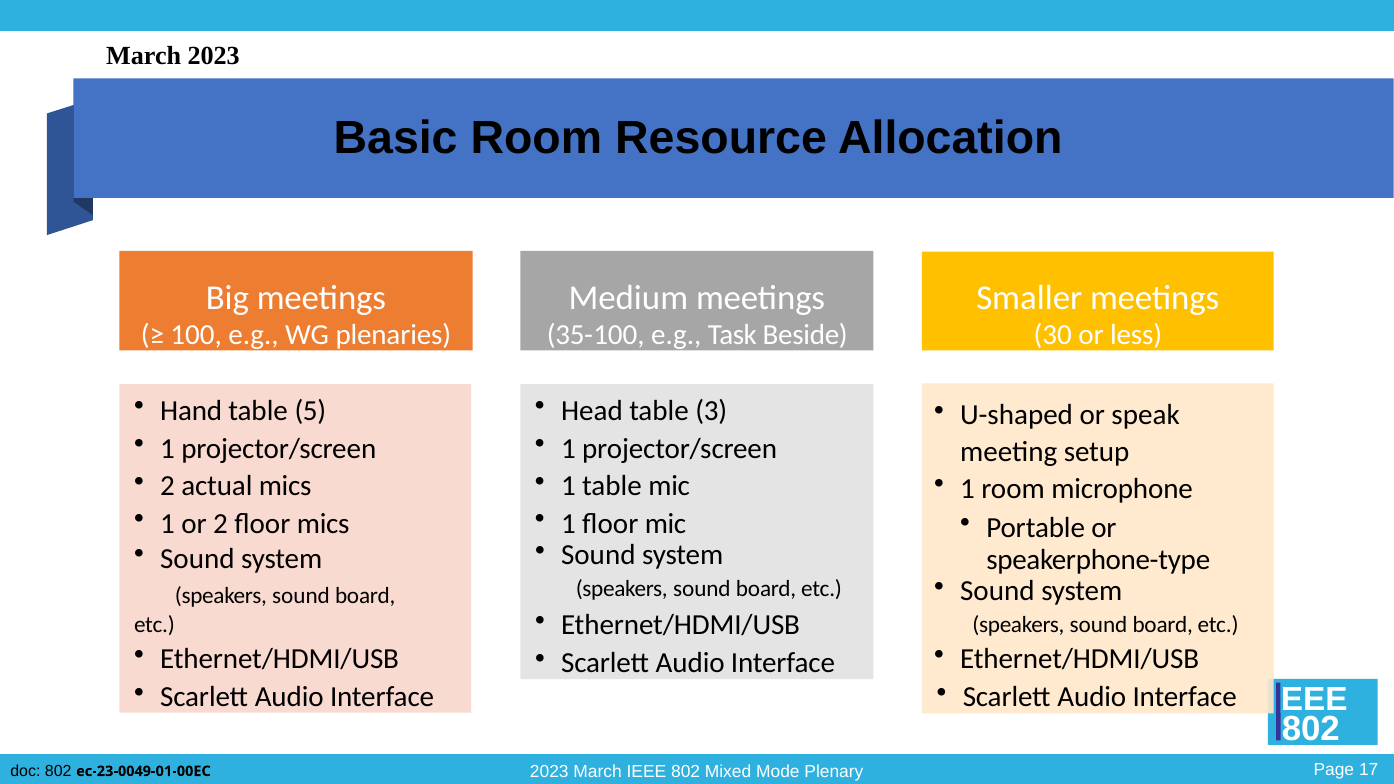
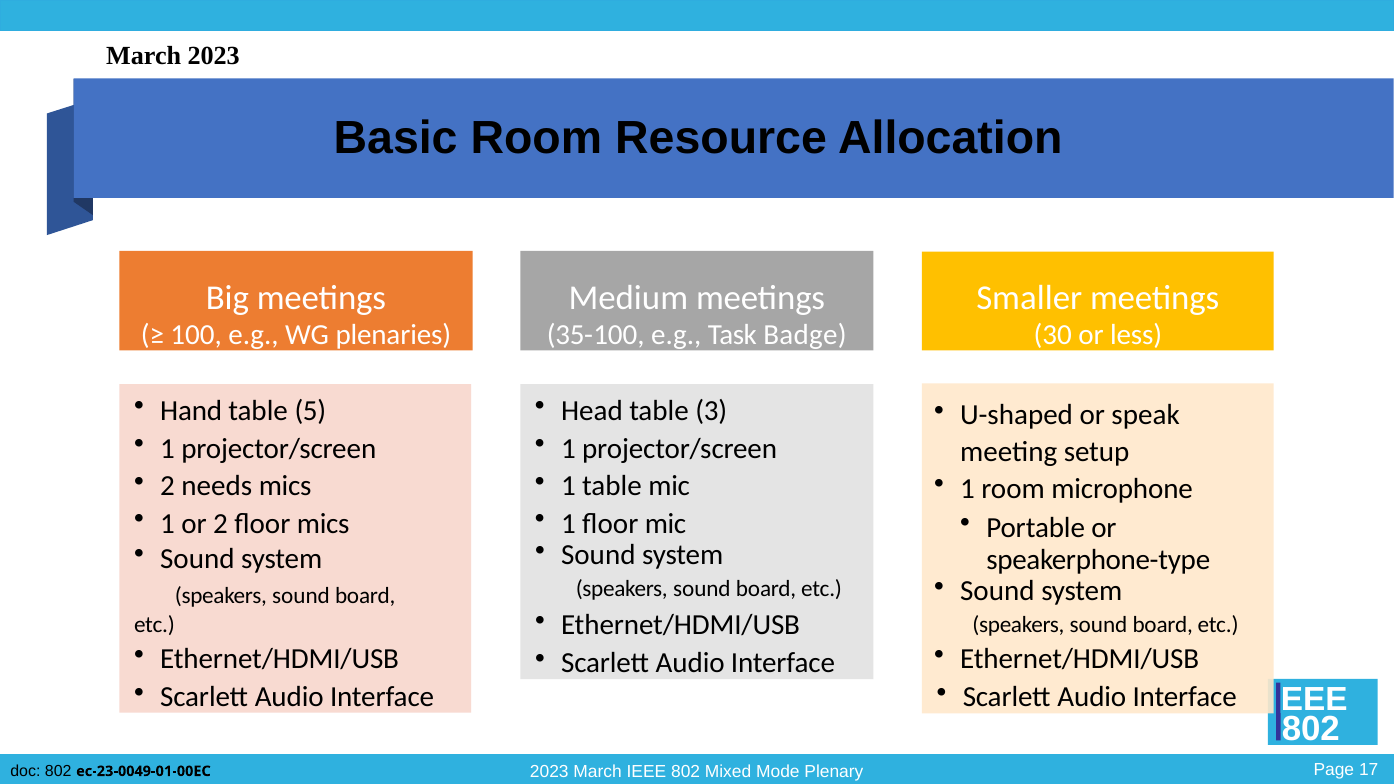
Beside: Beside -> Badge (805, 335)
actual: actual -> needs (217, 486)
